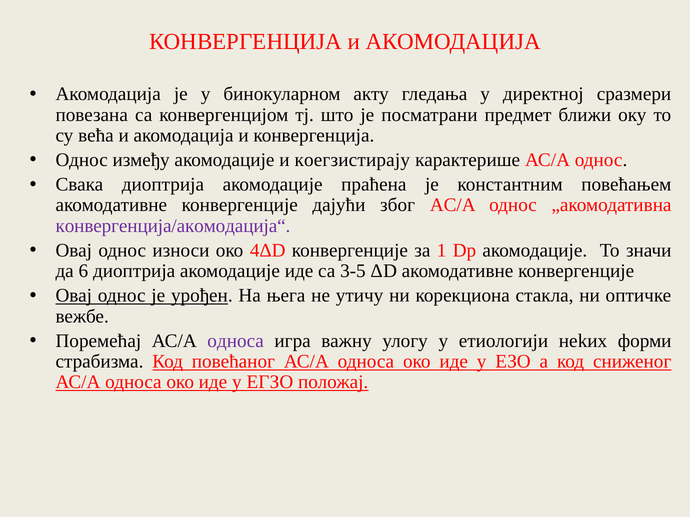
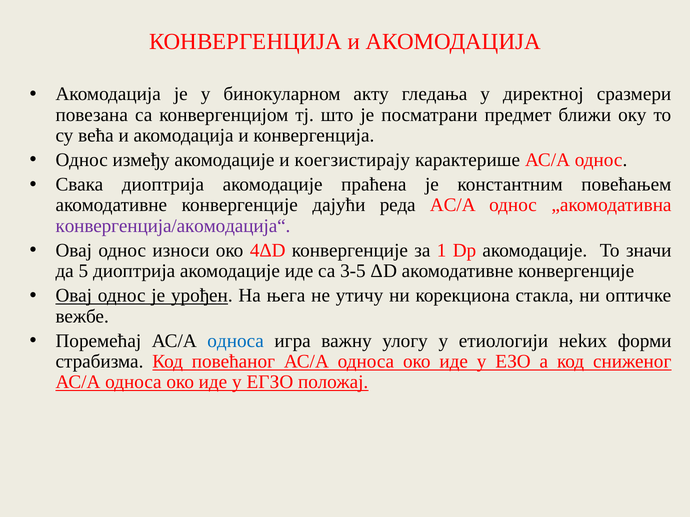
због: због -> реда (398, 205)
6: 6 -> 5 (83, 271)
односа colour: purple -> blue (236, 341)
